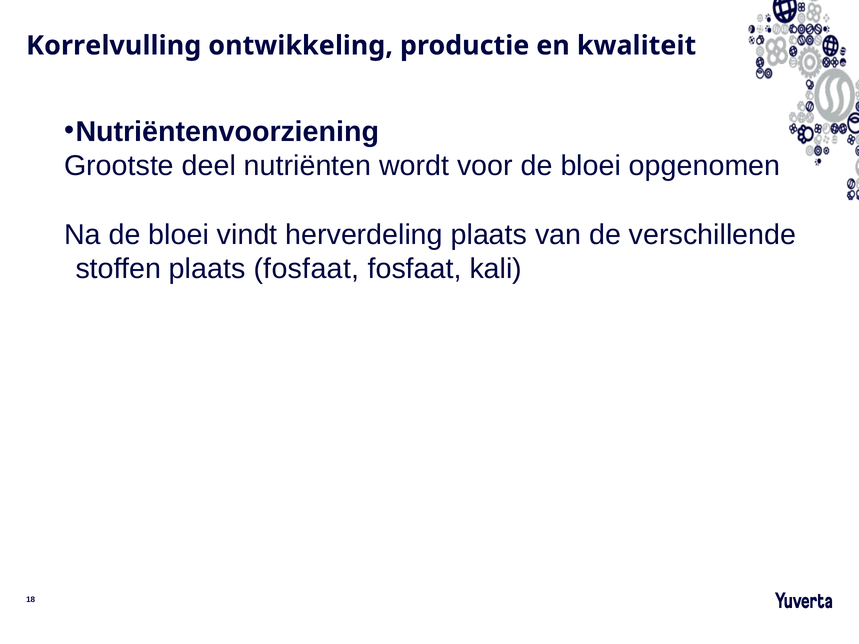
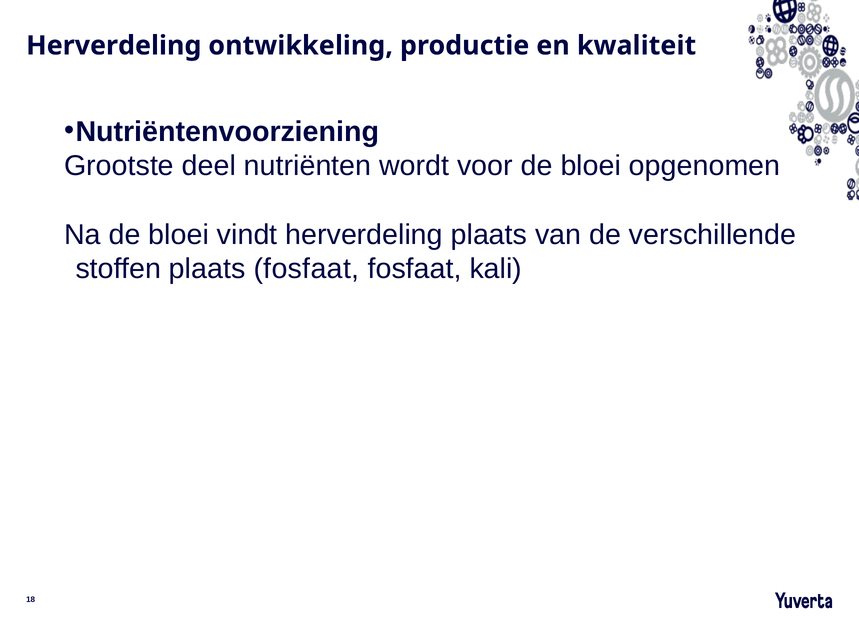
Korrelvulling: Korrelvulling -> Herverdeling (114, 46)
